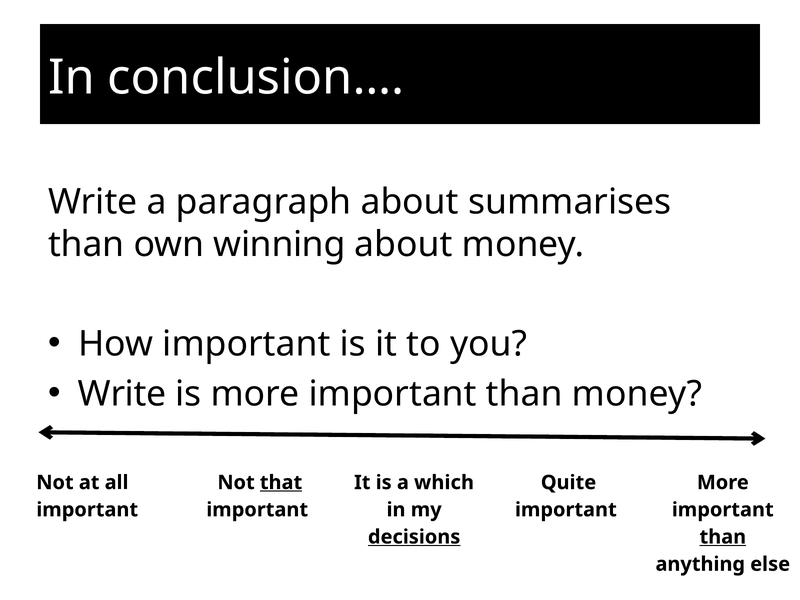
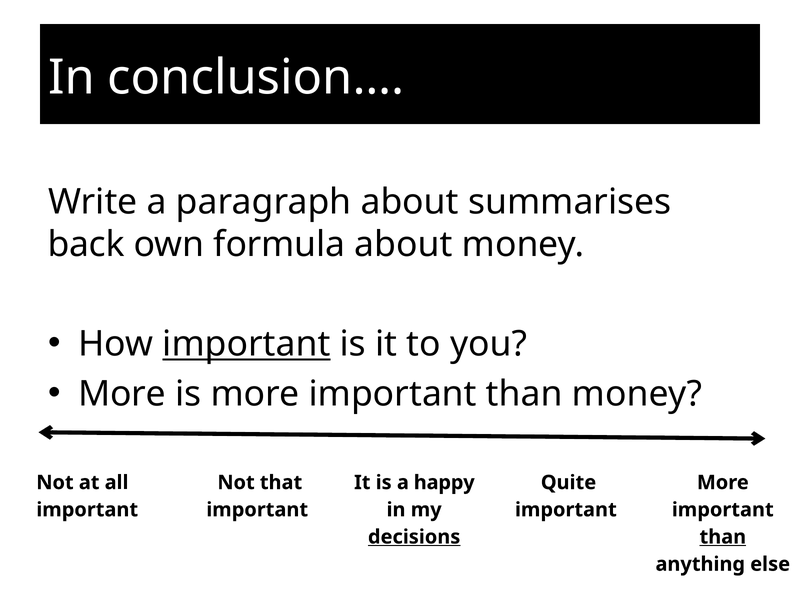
than: than -> back (86, 245)
winning: winning -> formula (279, 245)
important underline: none -> present (246, 344)
Write: Write -> More (122, 394)
that underline: present -> none (281, 483)
which: which -> happy (444, 483)
